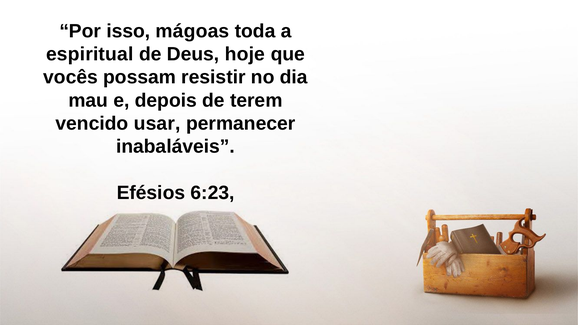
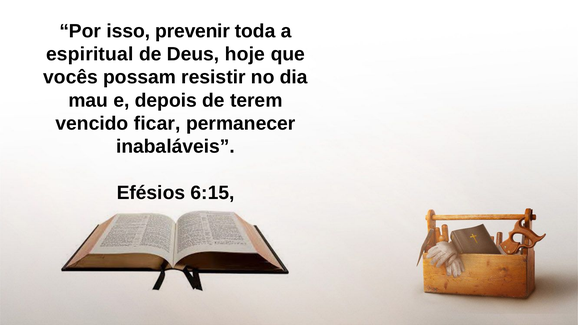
mágoas: mágoas -> prevenir (193, 31)
usar: usar -> ficar (157, 124)
6:23: 6:23 -> 6:15 (212, 193)
